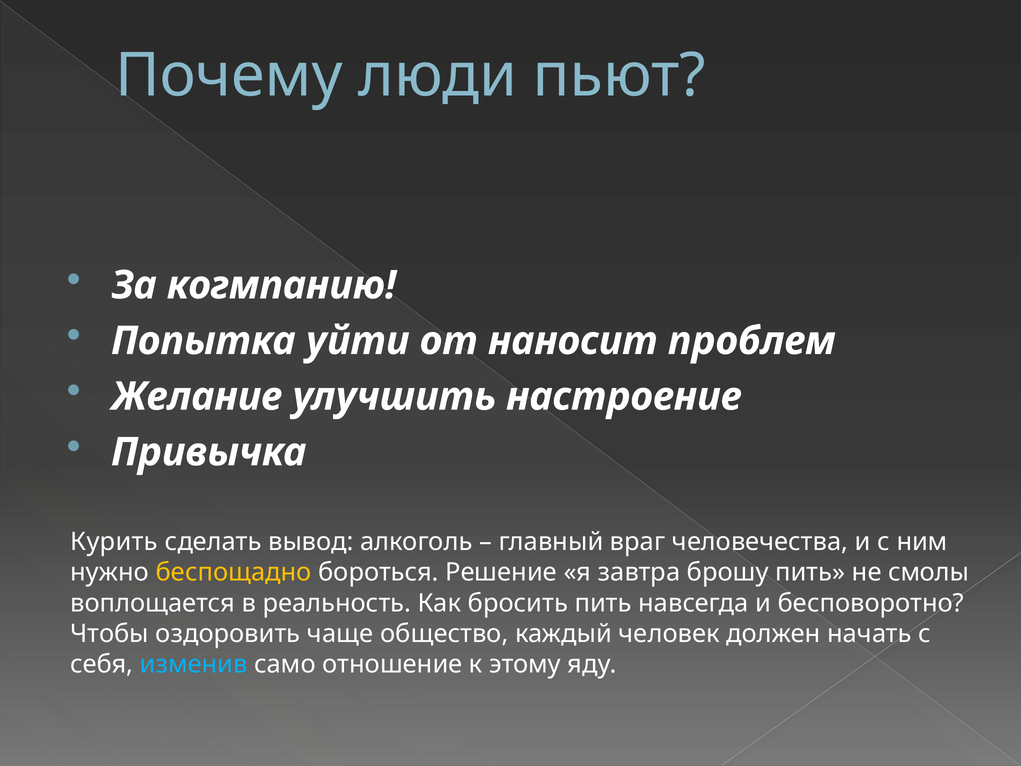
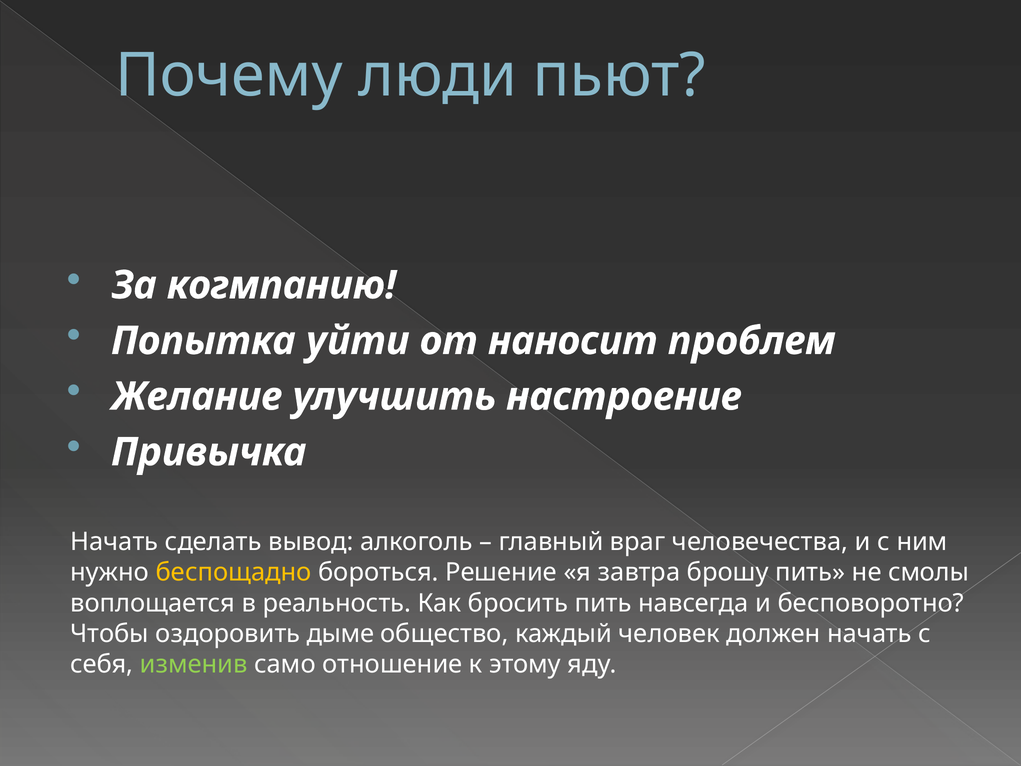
Курить: Курить -> Начать (114, 542)
чаще: чаще -> дыме (340, 634)
изменив colour: light blue -> light green (194, 664)
